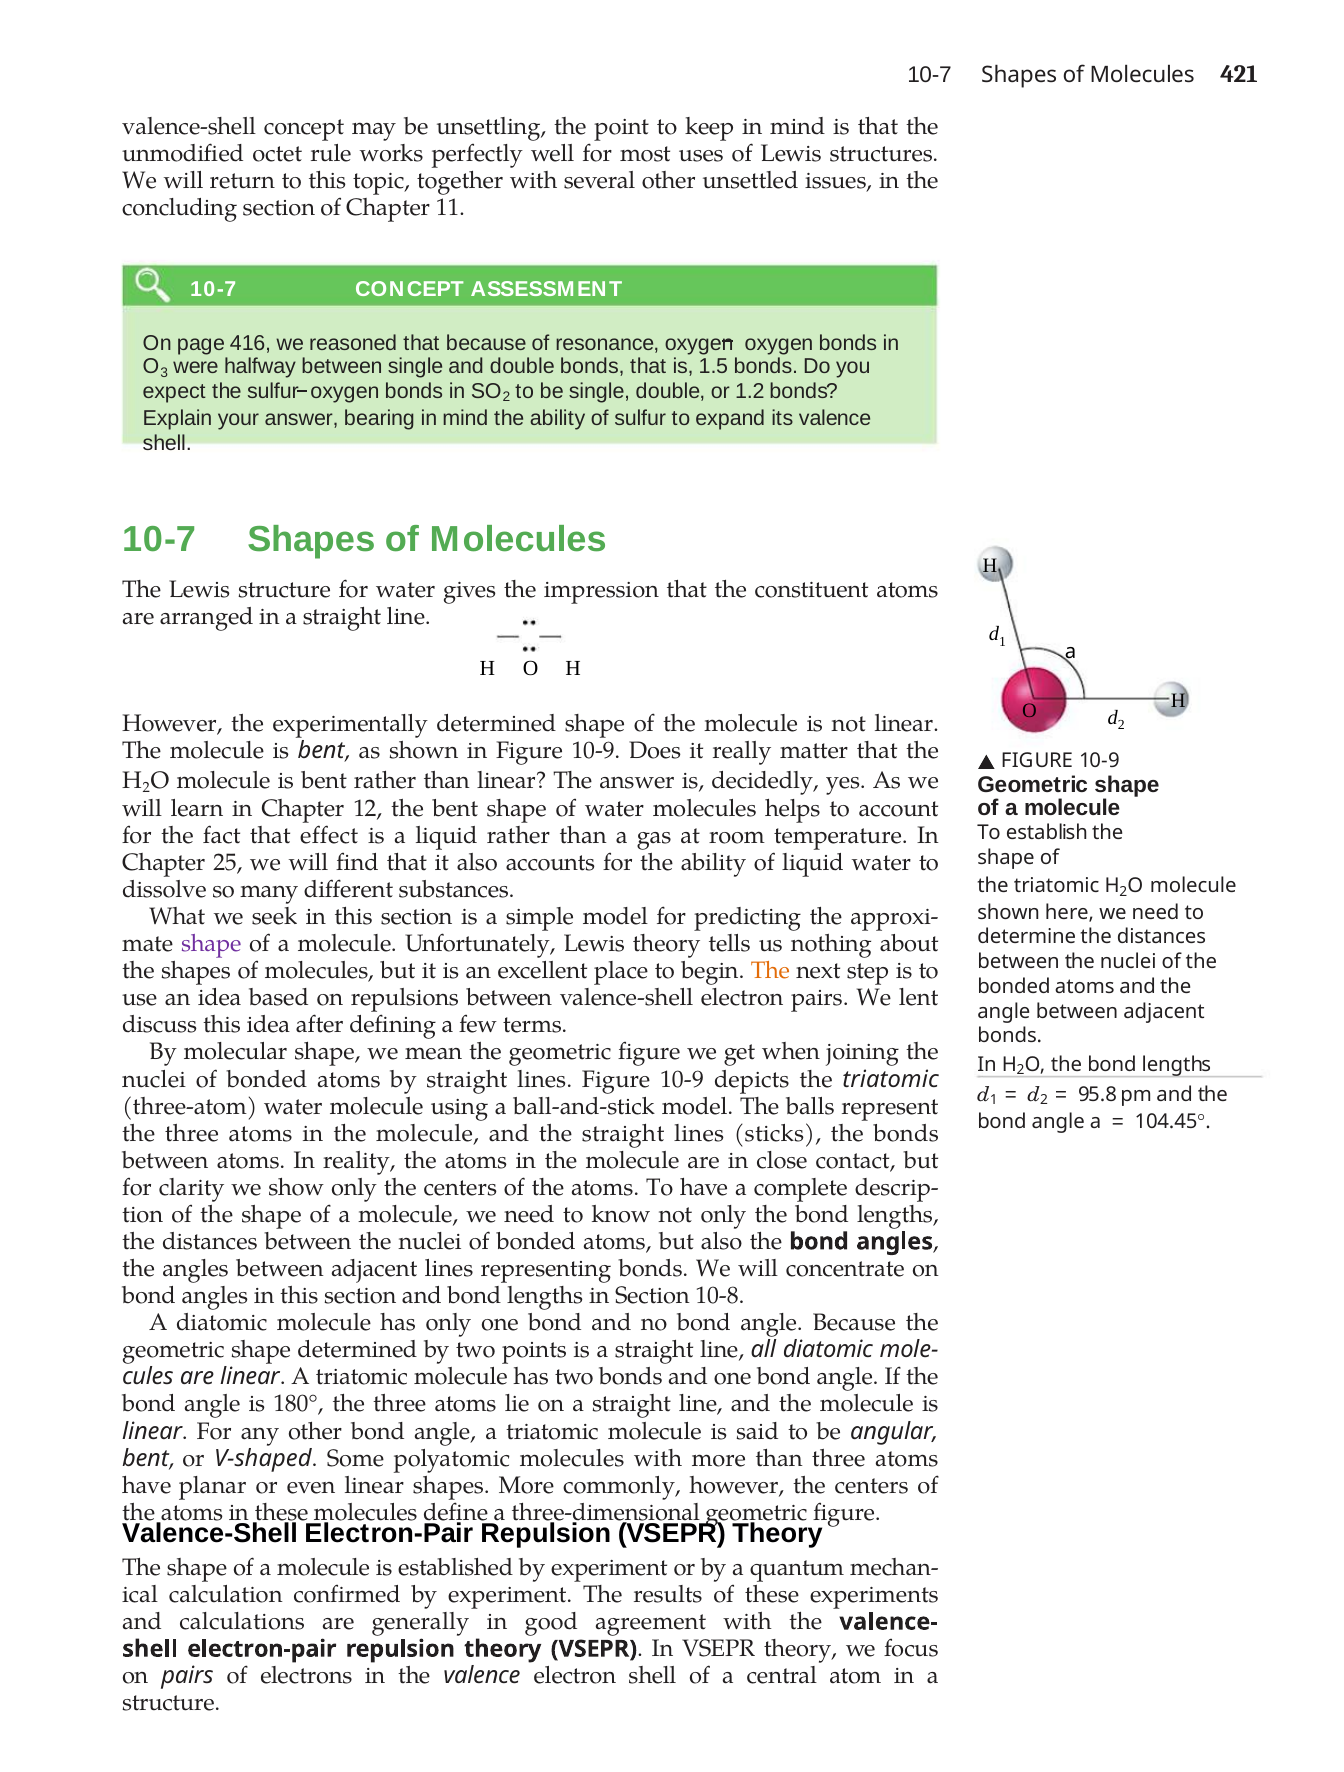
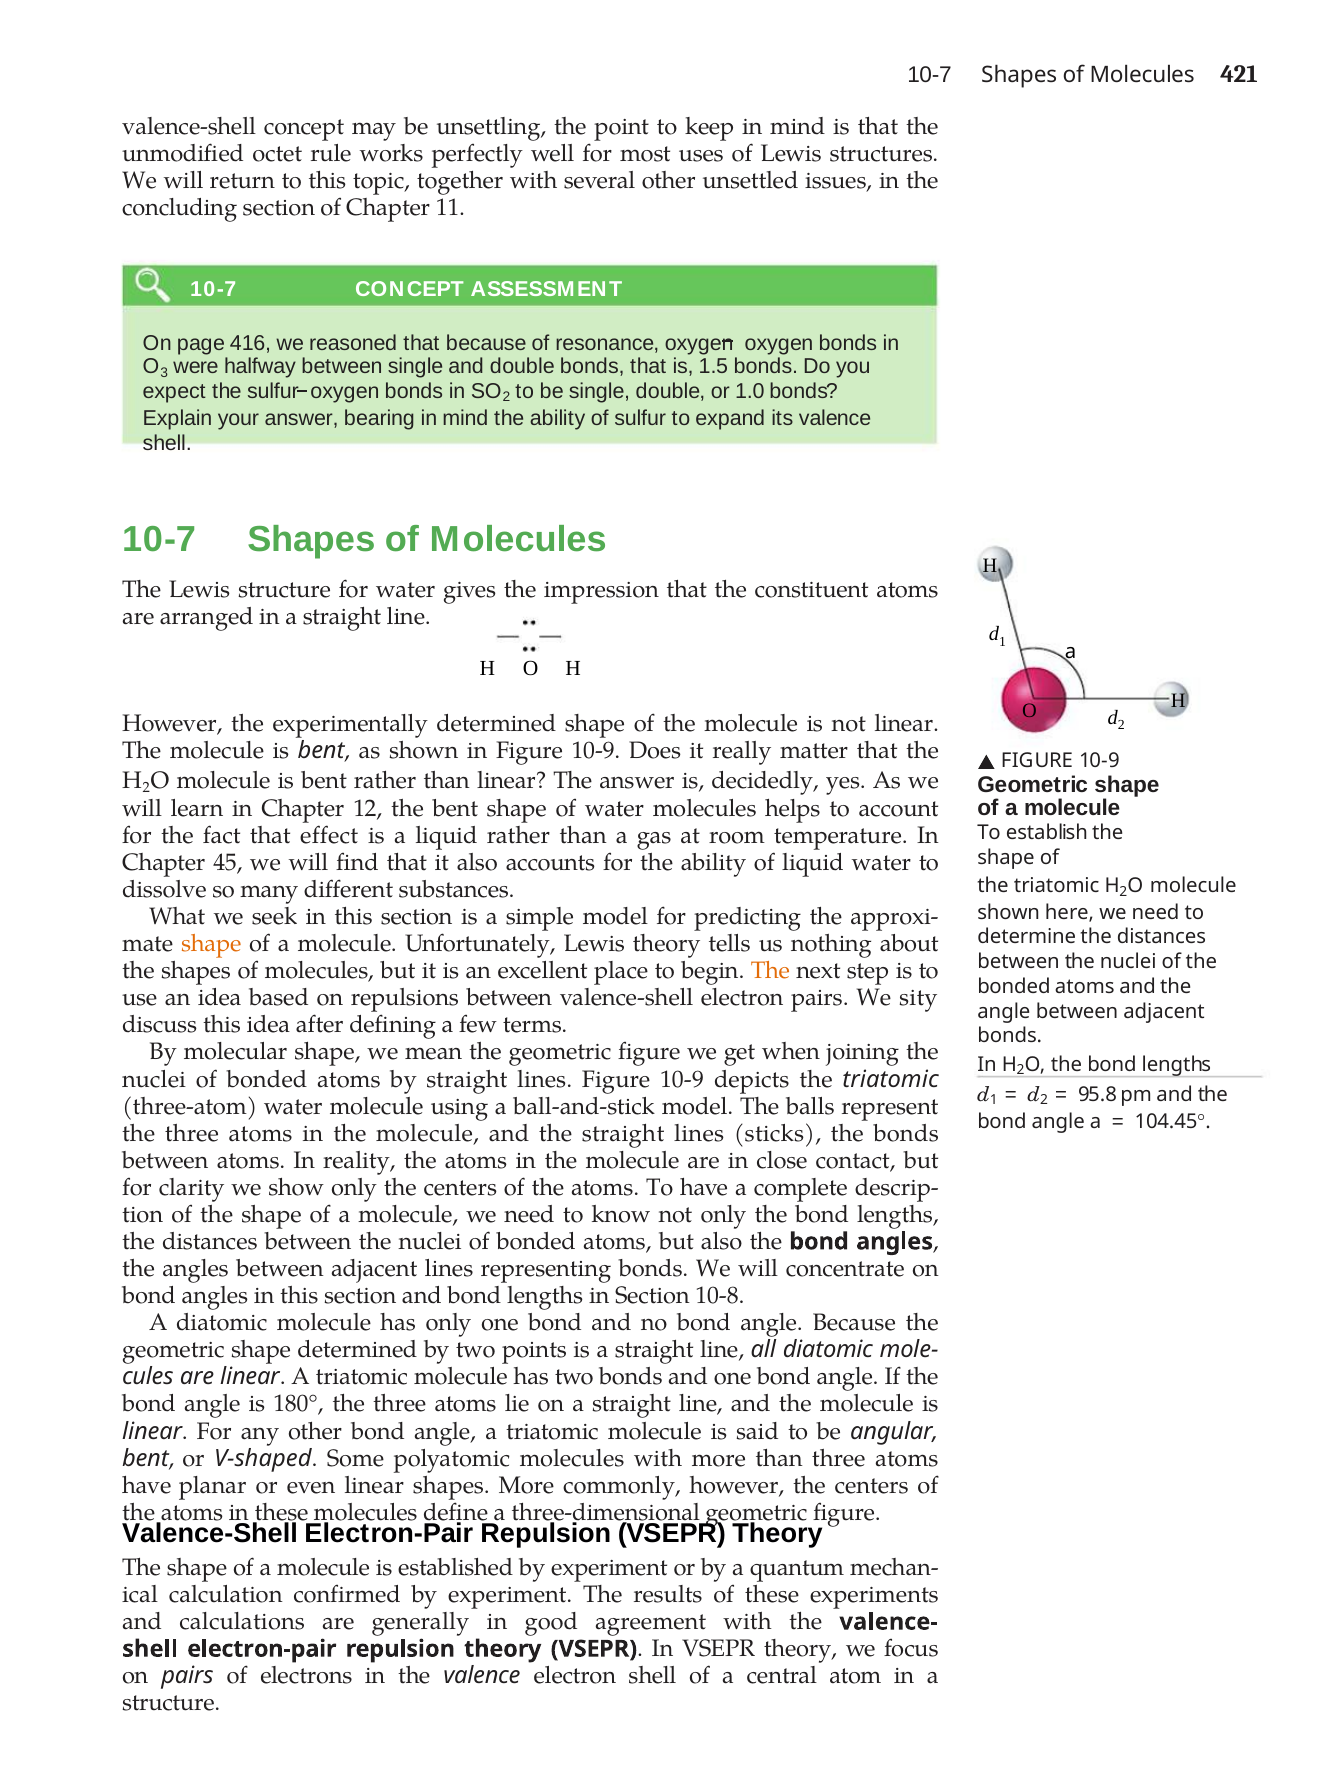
1.2: 1.2 -> 1.0 (750, 391)
25: 25 -> 45 (228, 862)
shape colour: purple -> orange (211, 944)
lent: lent -> sity (918, 998)
